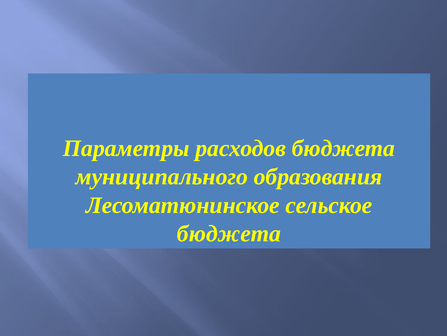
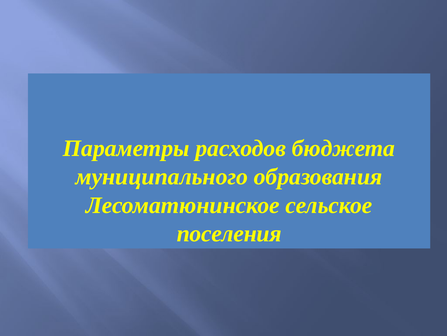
бюджета: бюджета -> поселения (229, 233)
